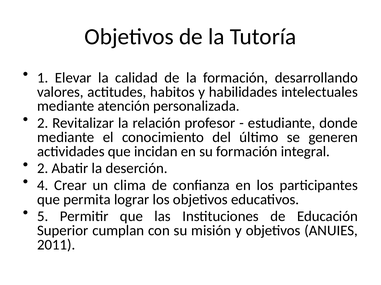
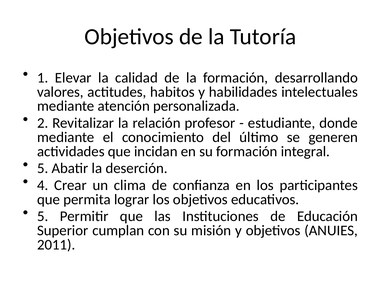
2: 2 -> 5 (43, 169)
